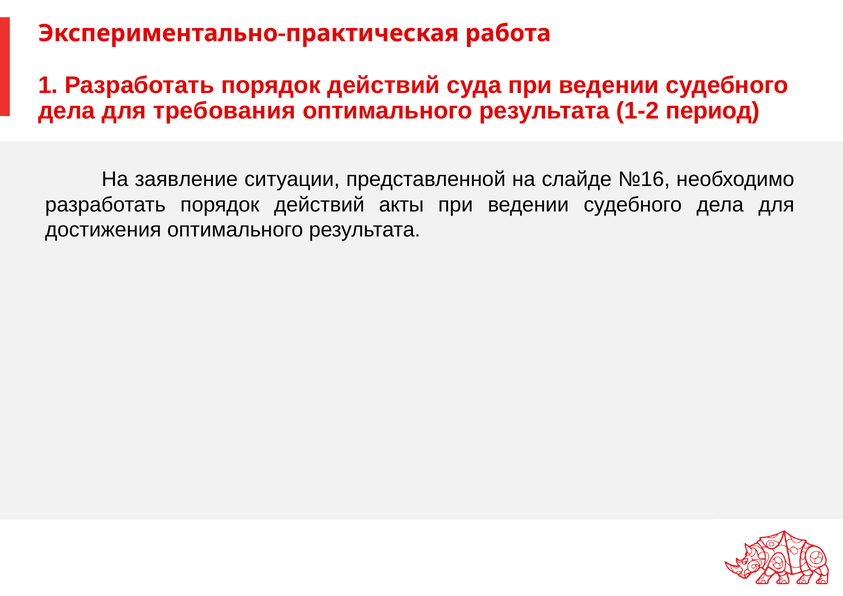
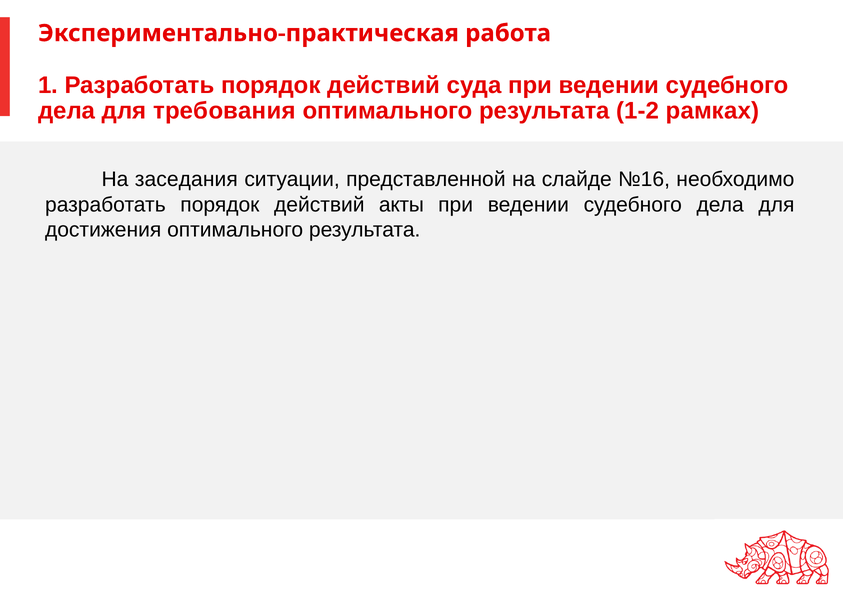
период: период -> рамках (712, 111)
заявление: заявление -> заседания (186, 179)
